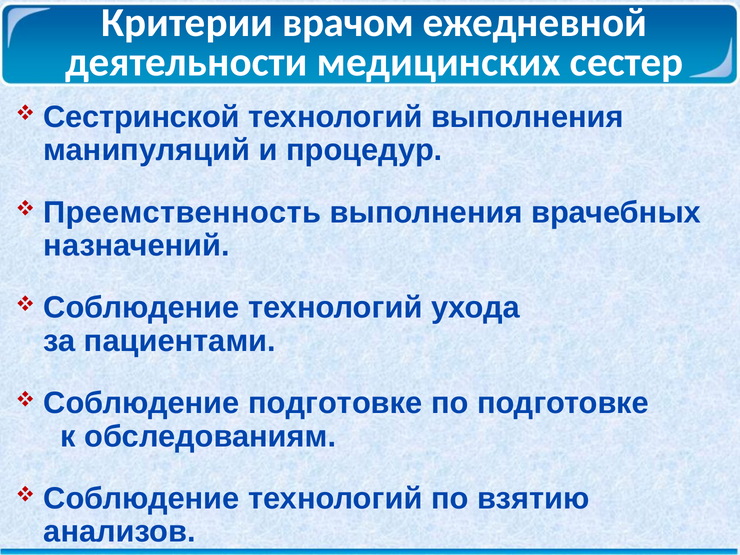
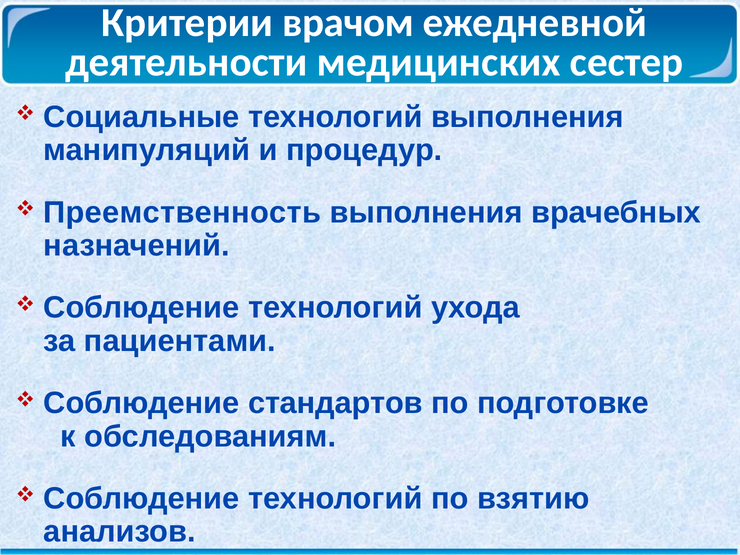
Сестринской: Сестринской -> Социальные (141, 117)
Соблюдение подготовке: подготовке -> стандартов (335, 403)
